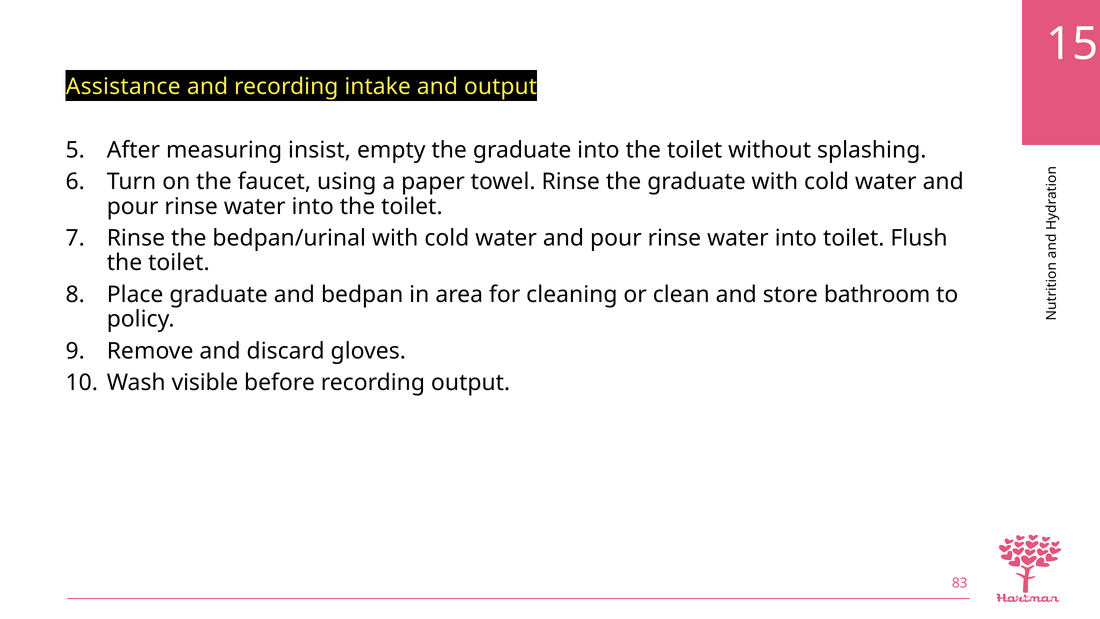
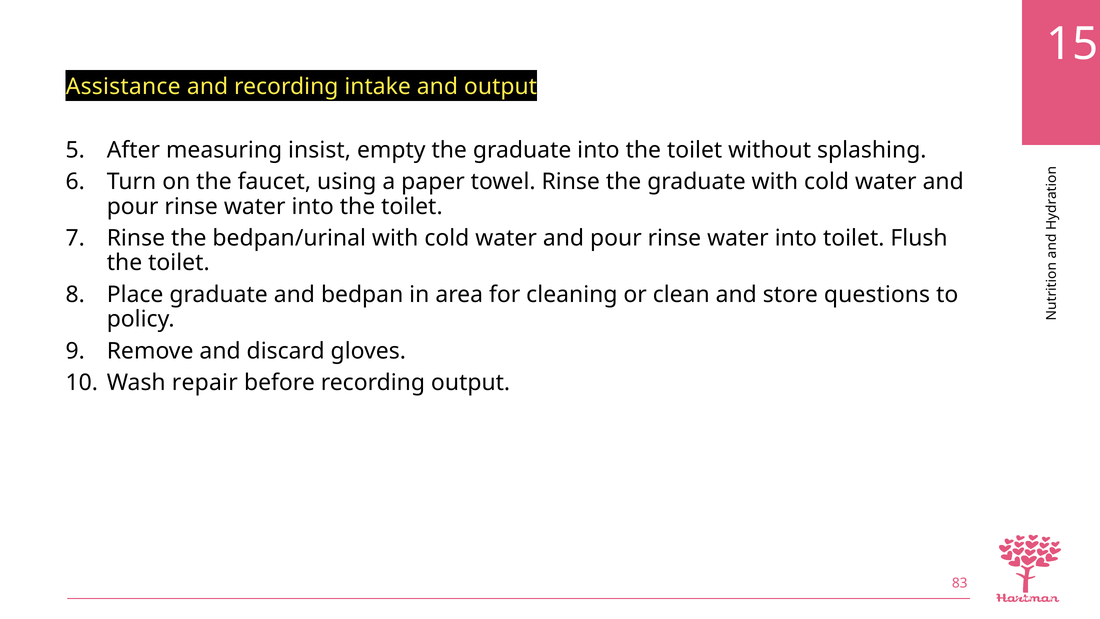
bathroom: bathroom -> questions (877, 294)
visible: visible -> repair (205, 382)
